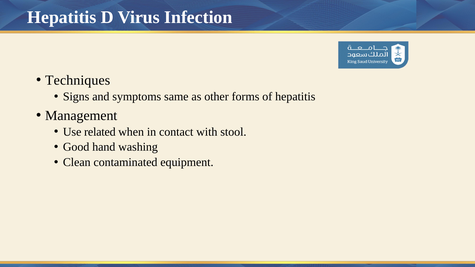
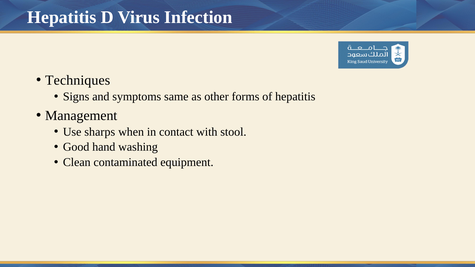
related: related -> sharps (100, 132)
